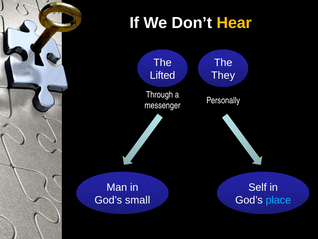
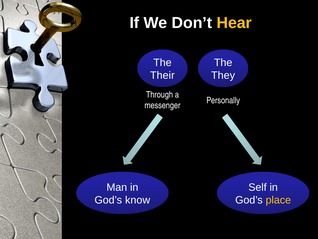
Lifted: Lifted -> Their (162, 75)
small: small -> know (138, 200)
place colour: light blue -> yellow (278, 200)
